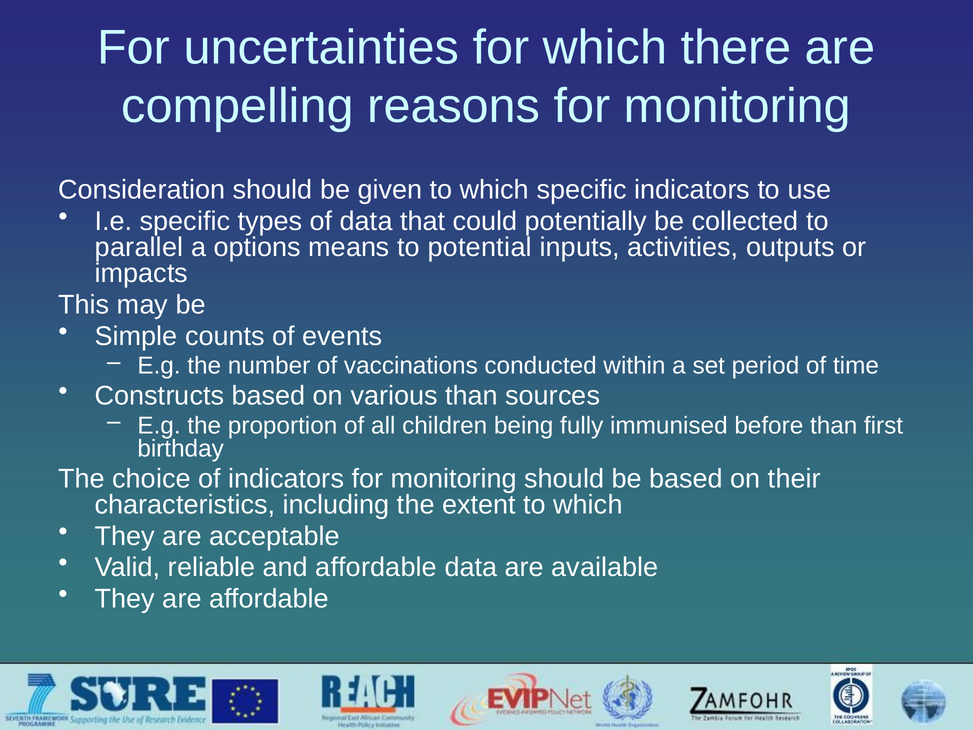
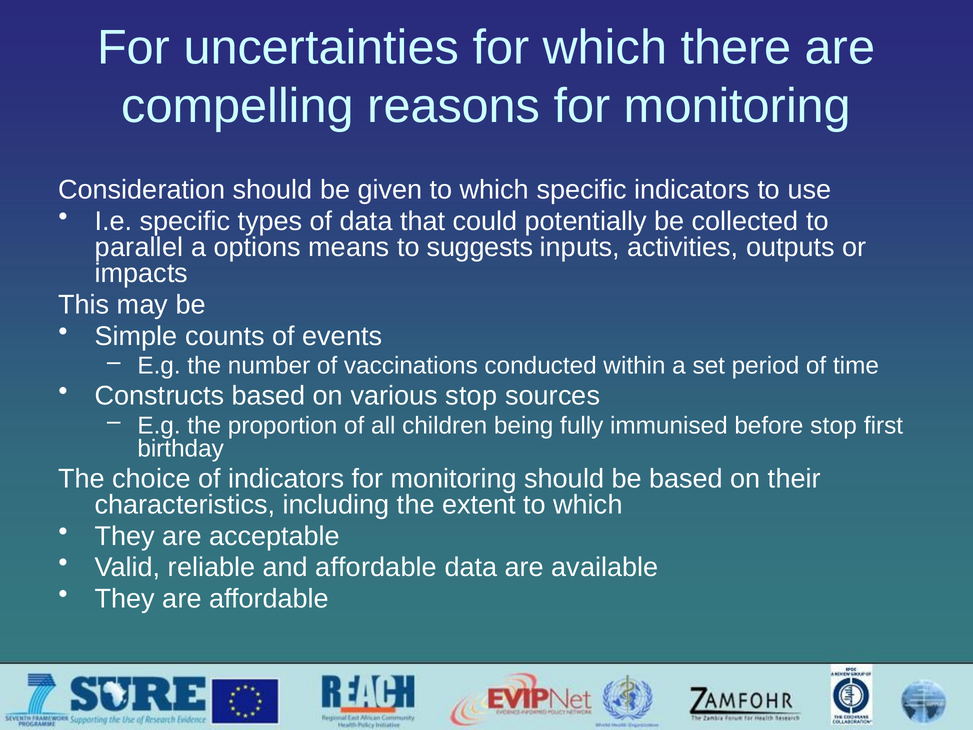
potential: potential -> suggests (480, 247)
various than: than -> stop (471, 396)
before than: than -> stop (834, 425)
